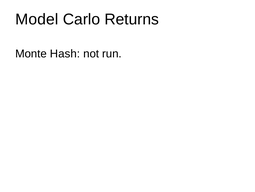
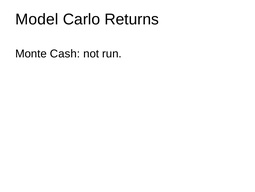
Hash: Hash -> Cash (65, 53)
